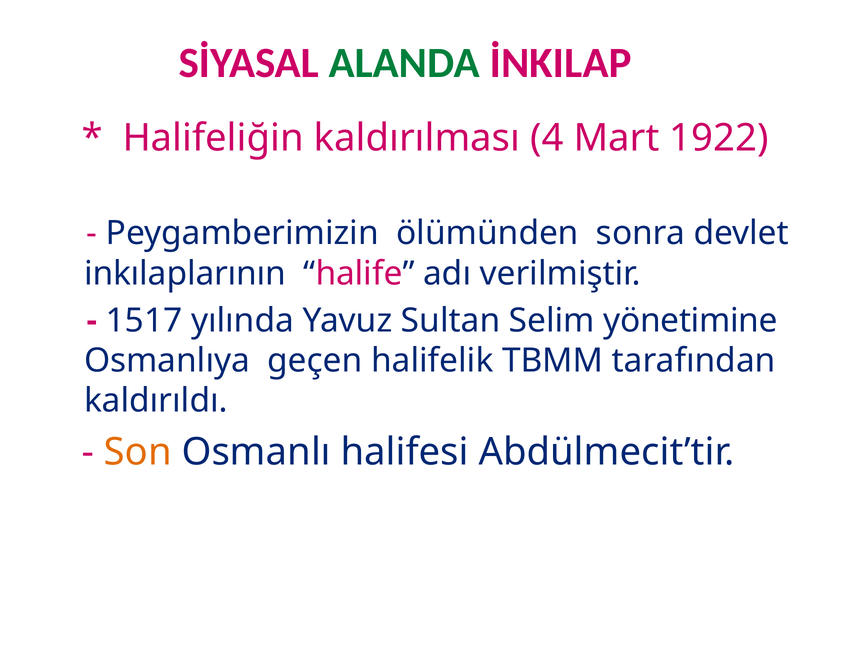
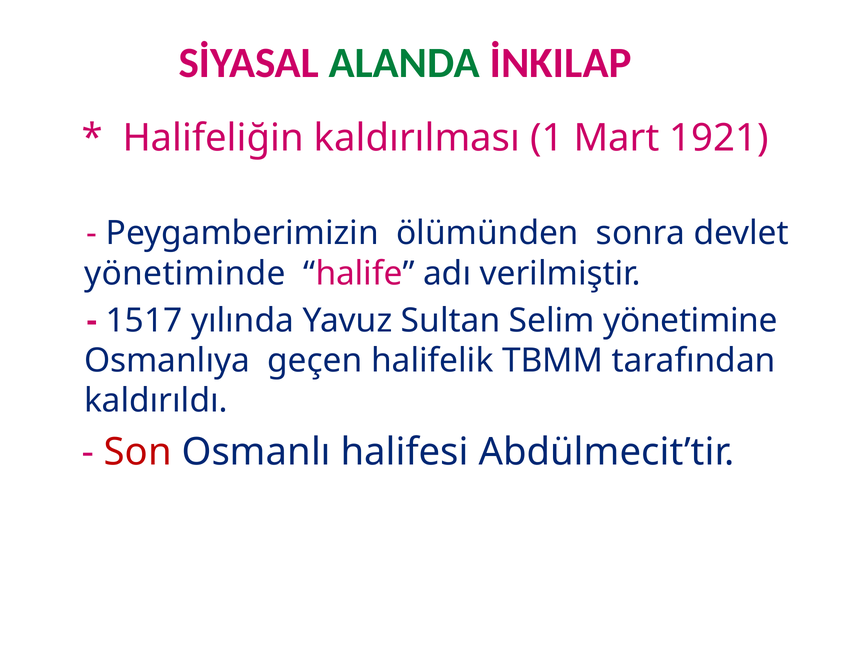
4: 4 -> 1 (547, 138)
1922: 1922 -> 1921 (719, 138)
inkılaplarının: inkılaplarının -> yönetiminde (185, 273)
Son colour: orange -> red (138, 452)
